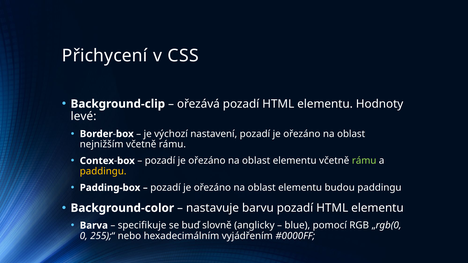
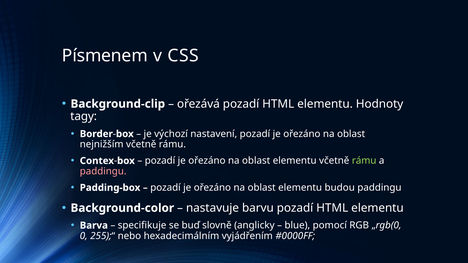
Přichycení: Přichycení -> Písmenem (105, 56)
levé: levé -> tagy (84, 117)
paddingu colour: yellow -> pink (103, 171)
